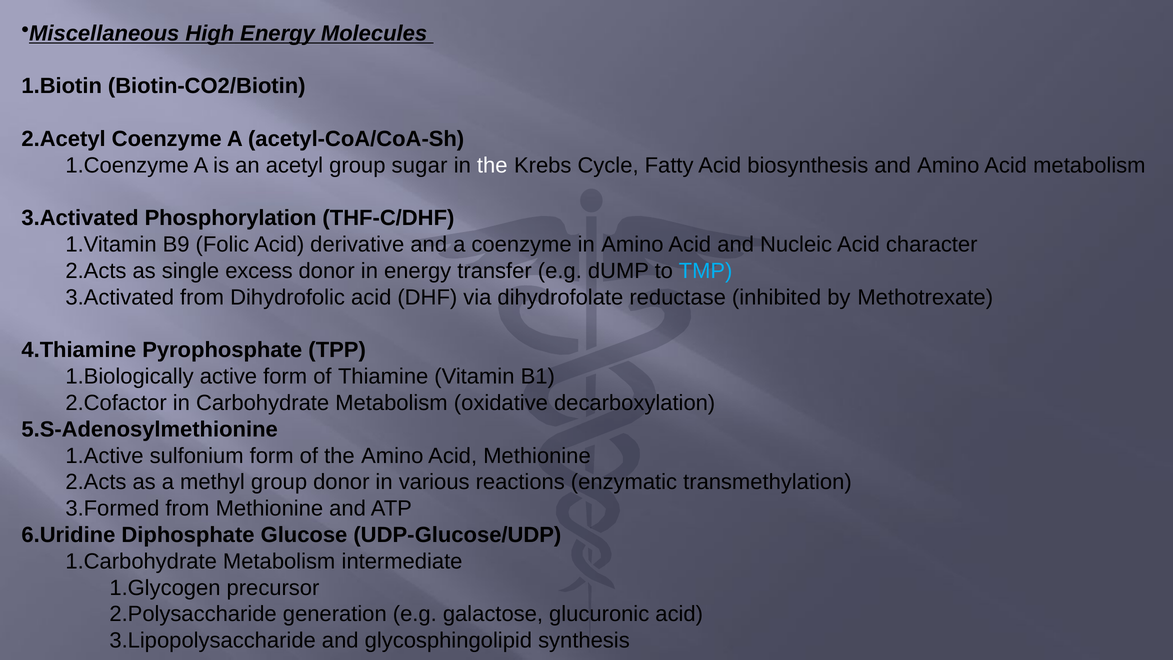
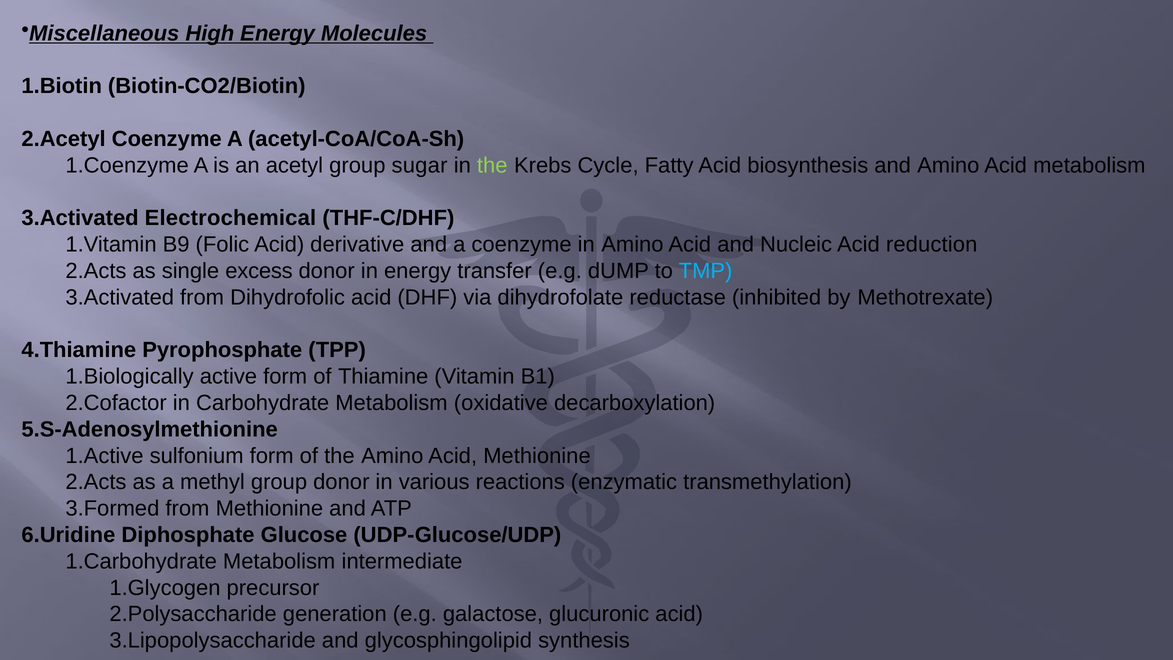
the colour: white -> light green (492, 165)
Phosphorylation: Phosphorylation -> Electrochemical (230, 218)
character: character -> reduction (932, 244)
